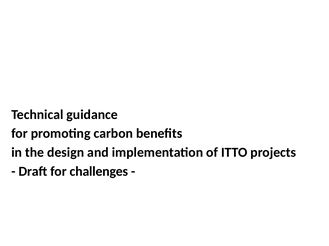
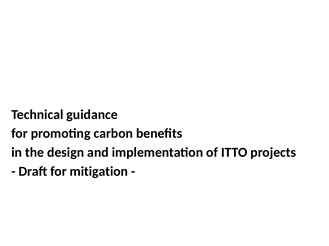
challenges: challenges -> mitigation (99, 172)
